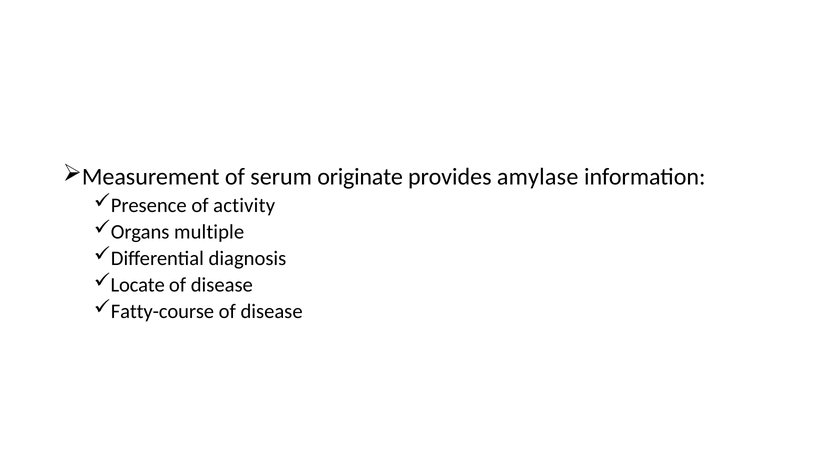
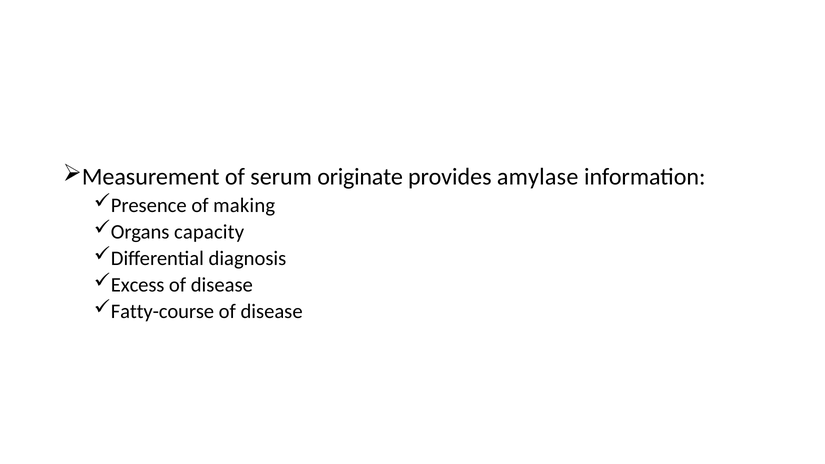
activity: activity -> making (244, 205)
multiple: multiple -> capacity (209, 232)
Locate: Locate -> Excess (138, 285)
